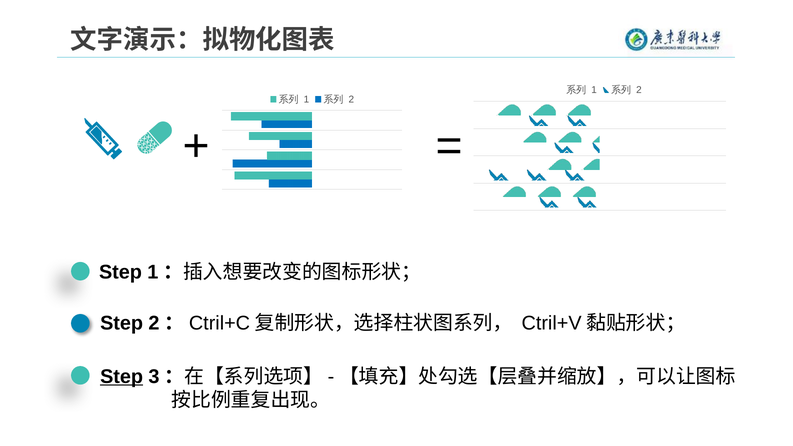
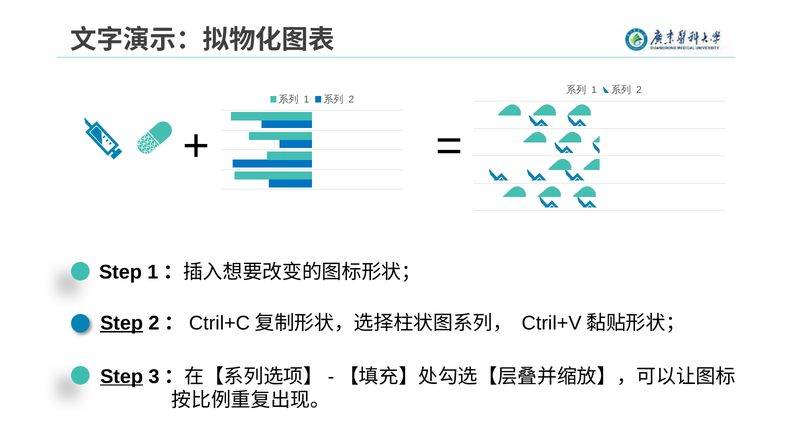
Step underline: none -> present (122, 323)
